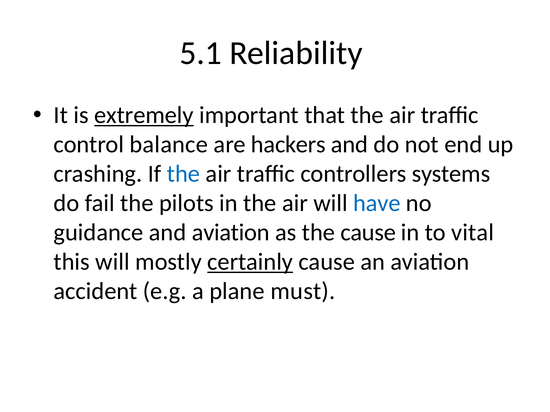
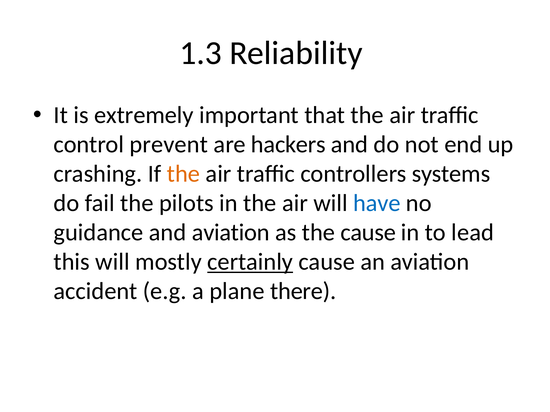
5.1: 5.1 -> 1.3 (201, 53)
extremely underline: present -> none (144, 115)
balance: balance -> prevent (169, 145)
the colour: blue -> orange (183, 174)
vital: vital -> lead (473, 233)
must: must -> there (303, 291)
